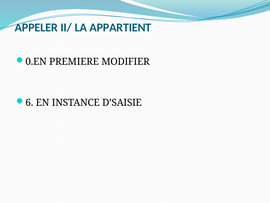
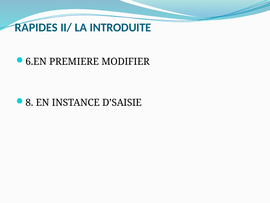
APPELER: APPELER -> RAPIDES (36, 27)
APPARTIENT: APPARTIENT -> INTRODUITE (120, 27)
0.EN: 0.EN -> 6.EN (36, 62)
6: 6 -> 8 (29, 102)
